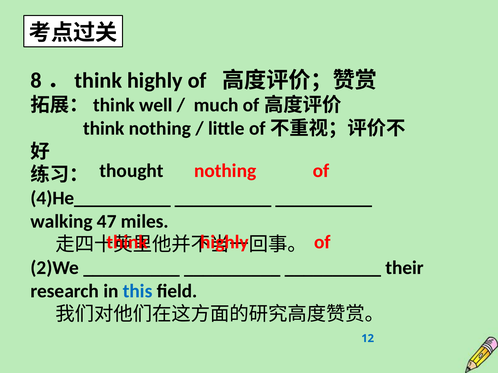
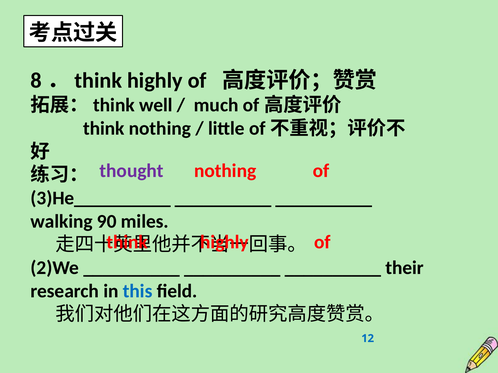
thought colour: black -> purple (132, 171)
4)He__________: 4)He__________ -> 3)He__________ (101, 198)
47: 47 -> 90 (107, 222)
